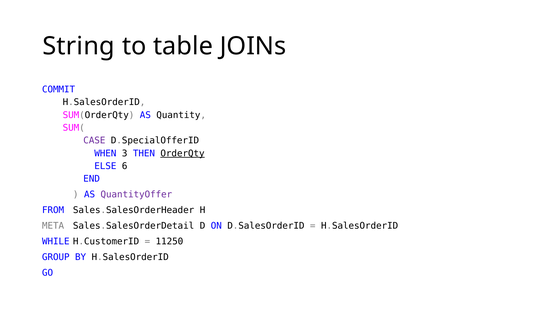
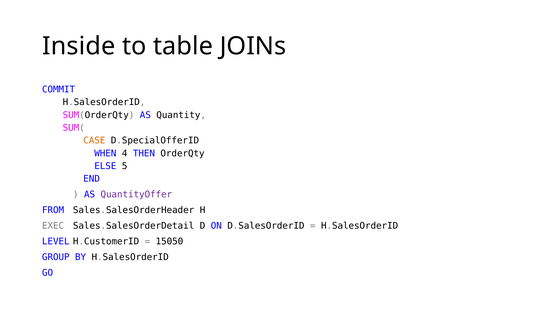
String: String -> Inside (79, 46)
CASE colour: purple -> orange (94, 141)
3: 3 -> 4 (125, 153)
OrderQty underline: present -> none (183, 153)
6: 6 -> 5 (125, 166)
META: META -> EXEC (53, 226)
WHILE: WHILE -> LEVEL (56, 241)
11250: 11250 -> 15050 (169, 241)
